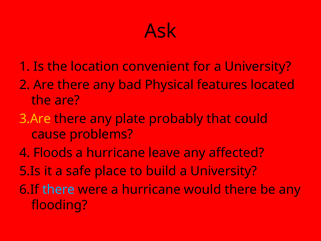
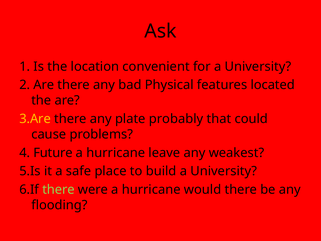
Floods: Floods -> Future (53, 153)
affected: affected -> weakest (236, 153)
there colour: light blue -> light green (58, 189)
